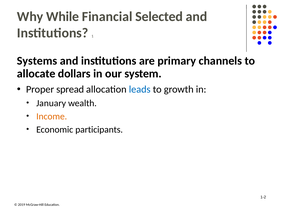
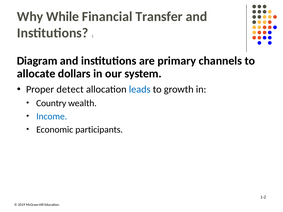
Selected: Selected -> Transfer (159, 17)
Systems: Systems -> Diagram (37, 61)
spread: spread -> detect (70, 89)
January: January -> Country (51, 103)
Income colour: orange -> blue (52, 116)
